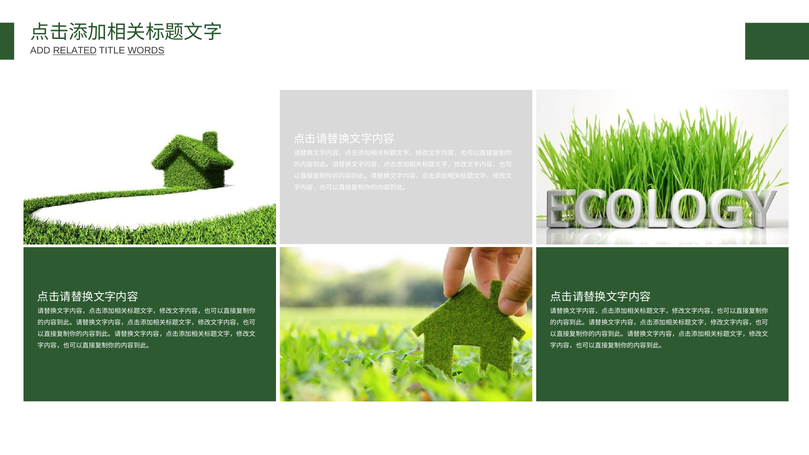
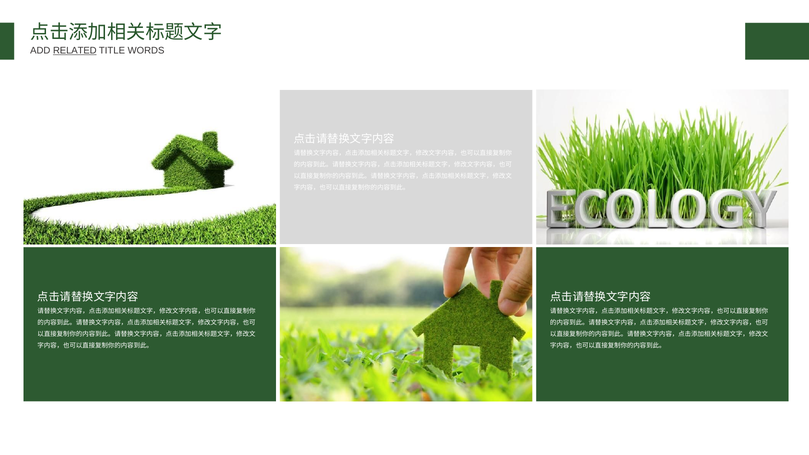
WORDS underline: present -> none (146, 51)
